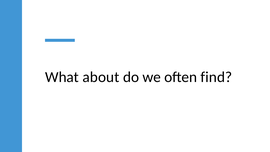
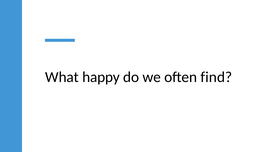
about: about -> happy (101, 77)
